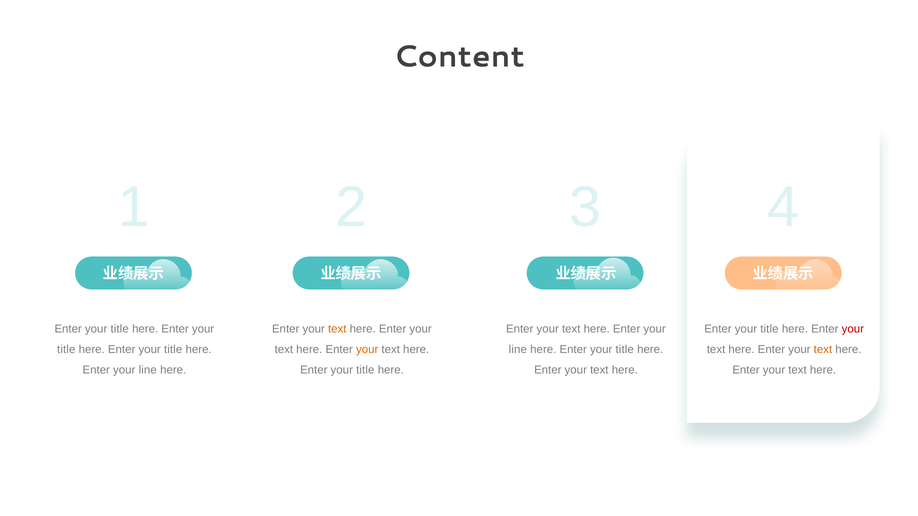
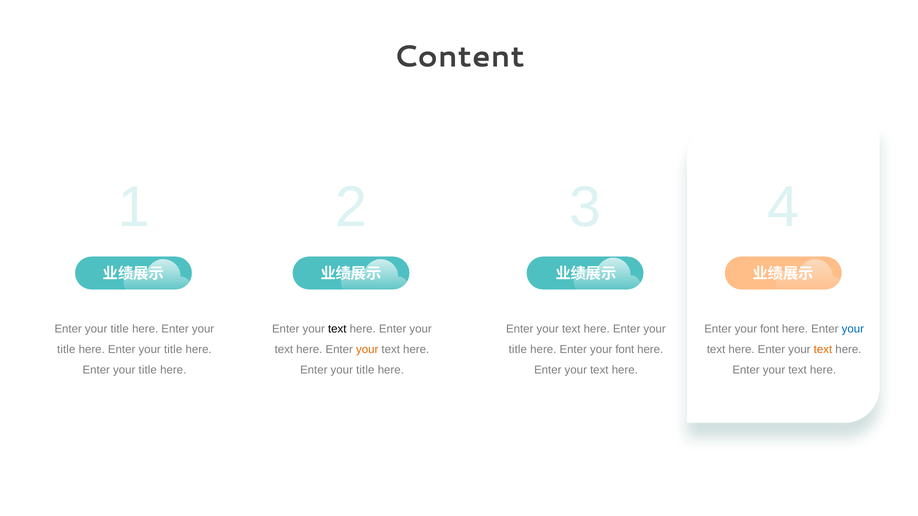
text colour: orange -> black (337, 329)
title: title -> font (770, 329)
your colour: red -> blue (853, 329)
line: line -> title (518, 350)
title: title -> font (625, 350)
line: line -> title (148, 370)
